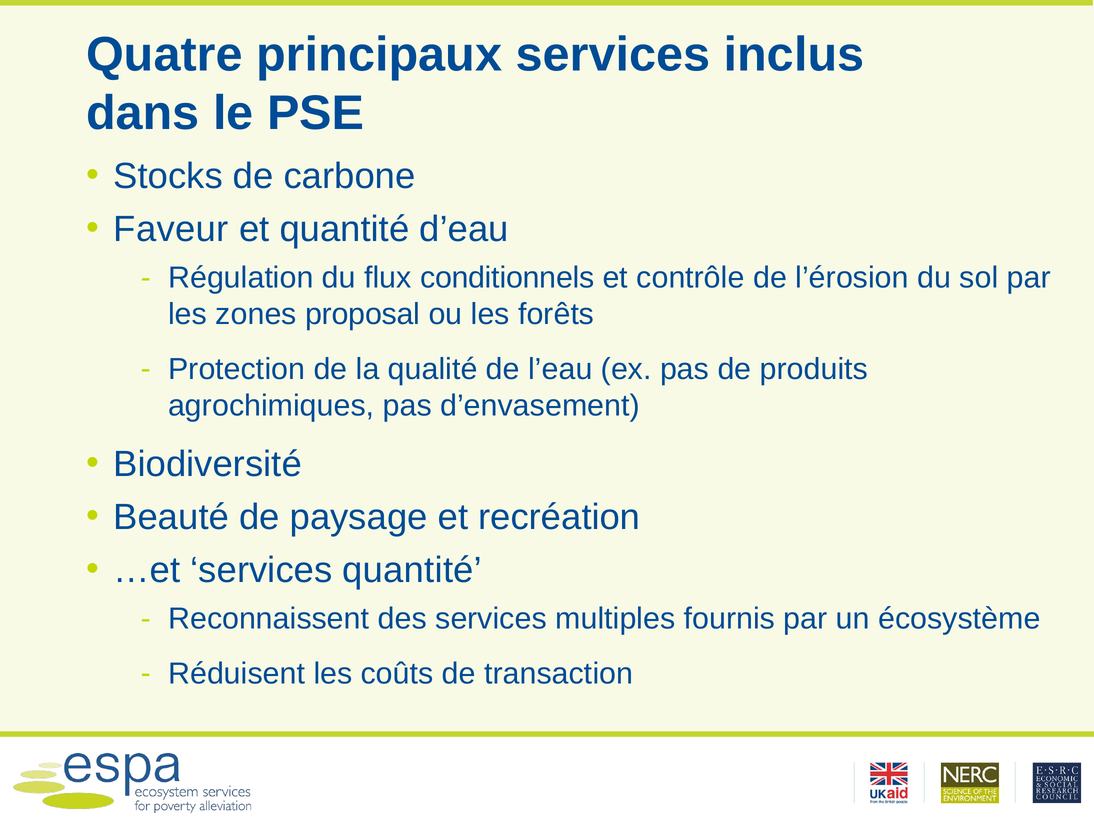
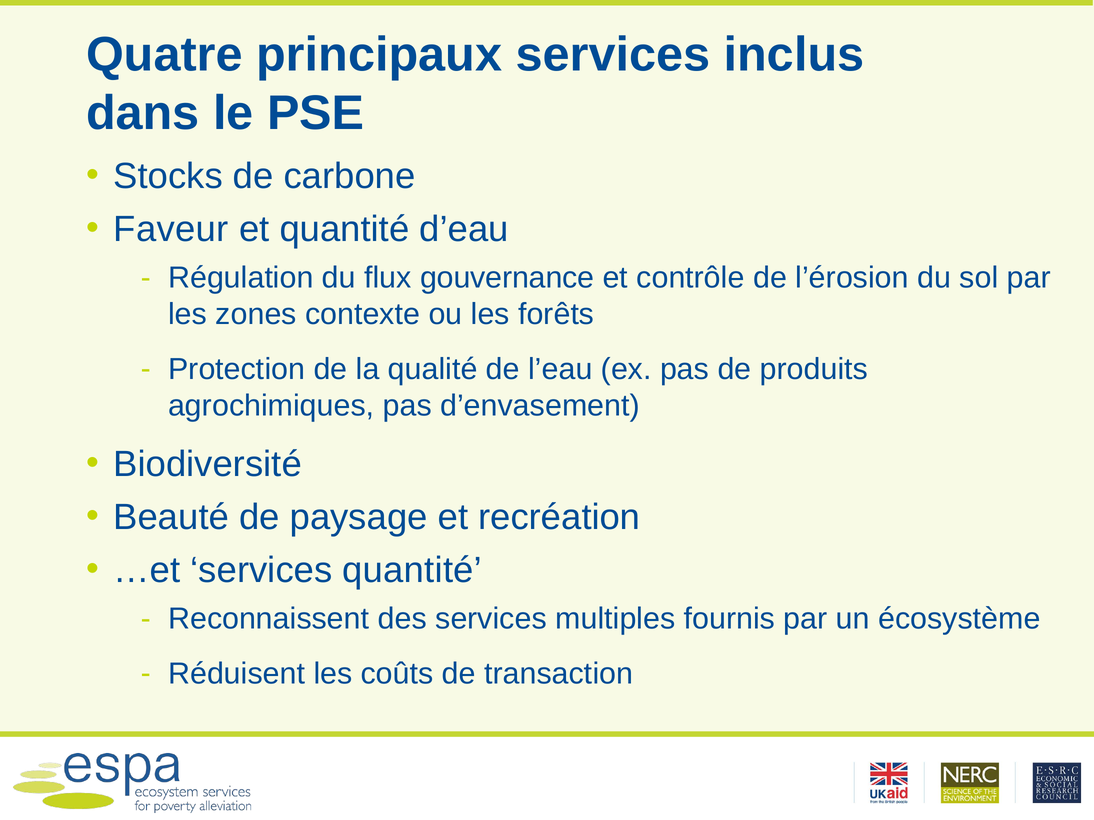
conditionnels: conditionnels -> gouvernance (507, 278)
proposal: proposal -> contexte (363, 315)
